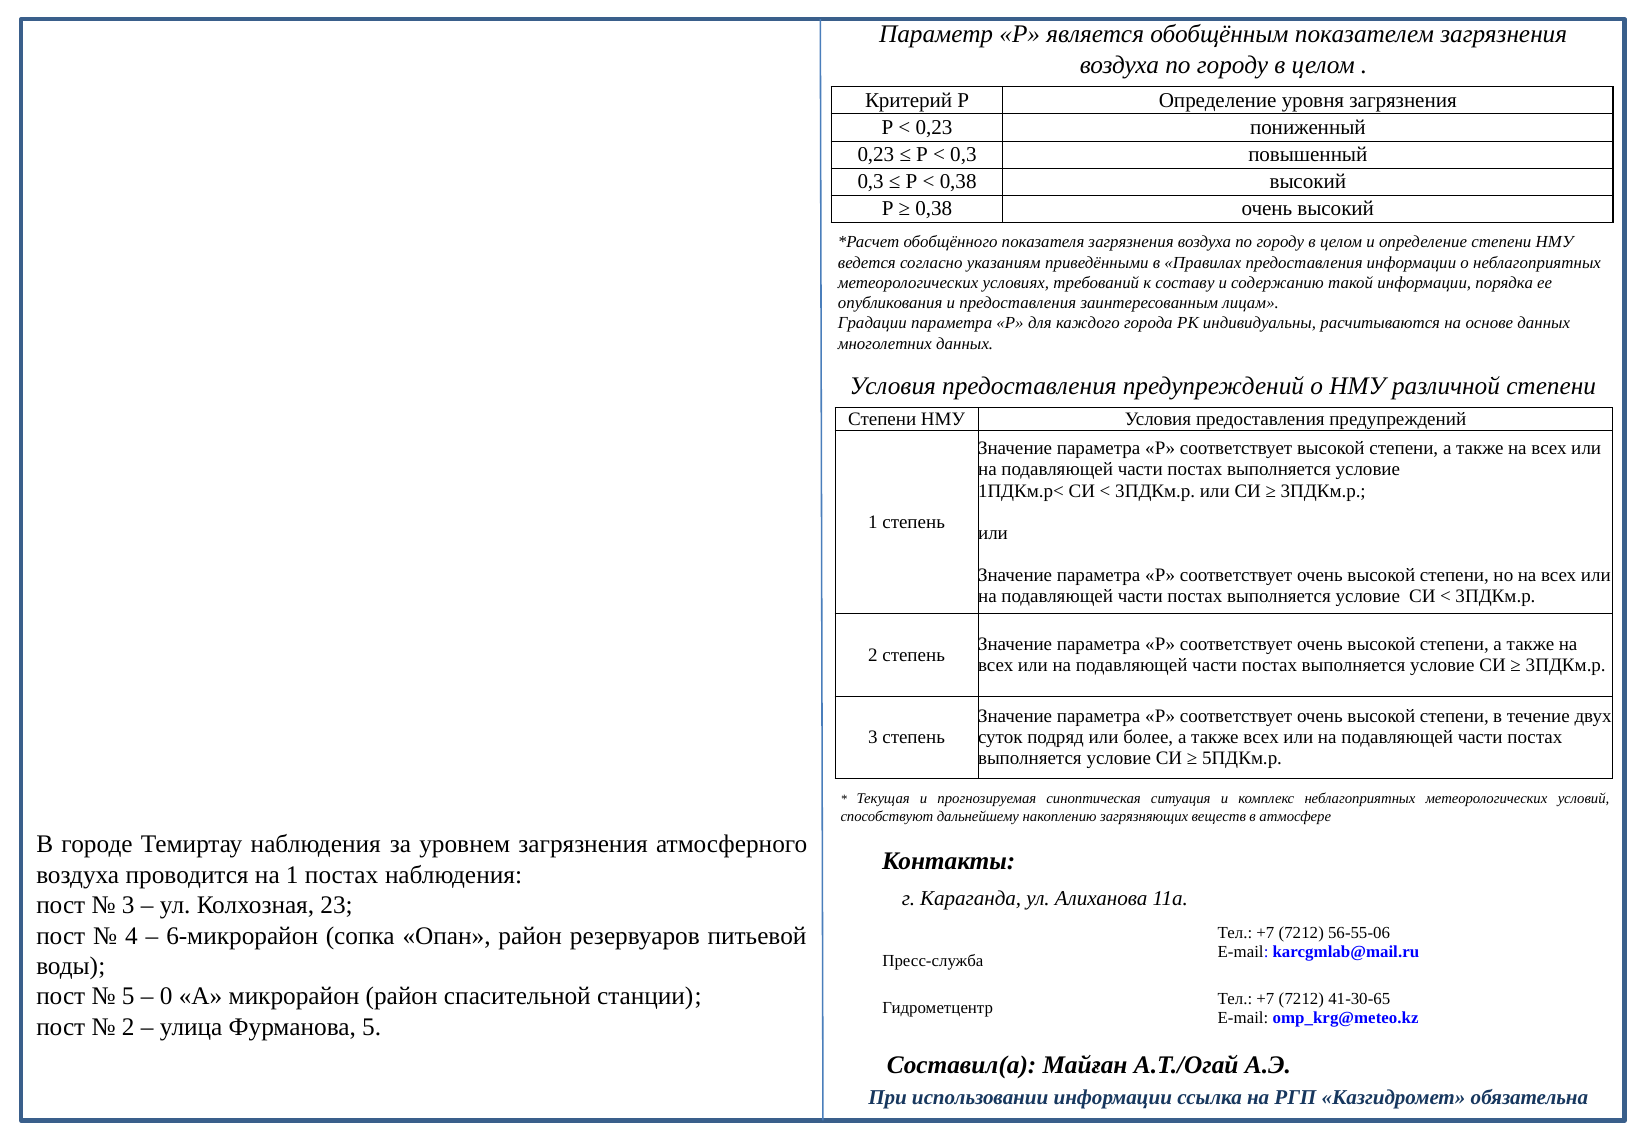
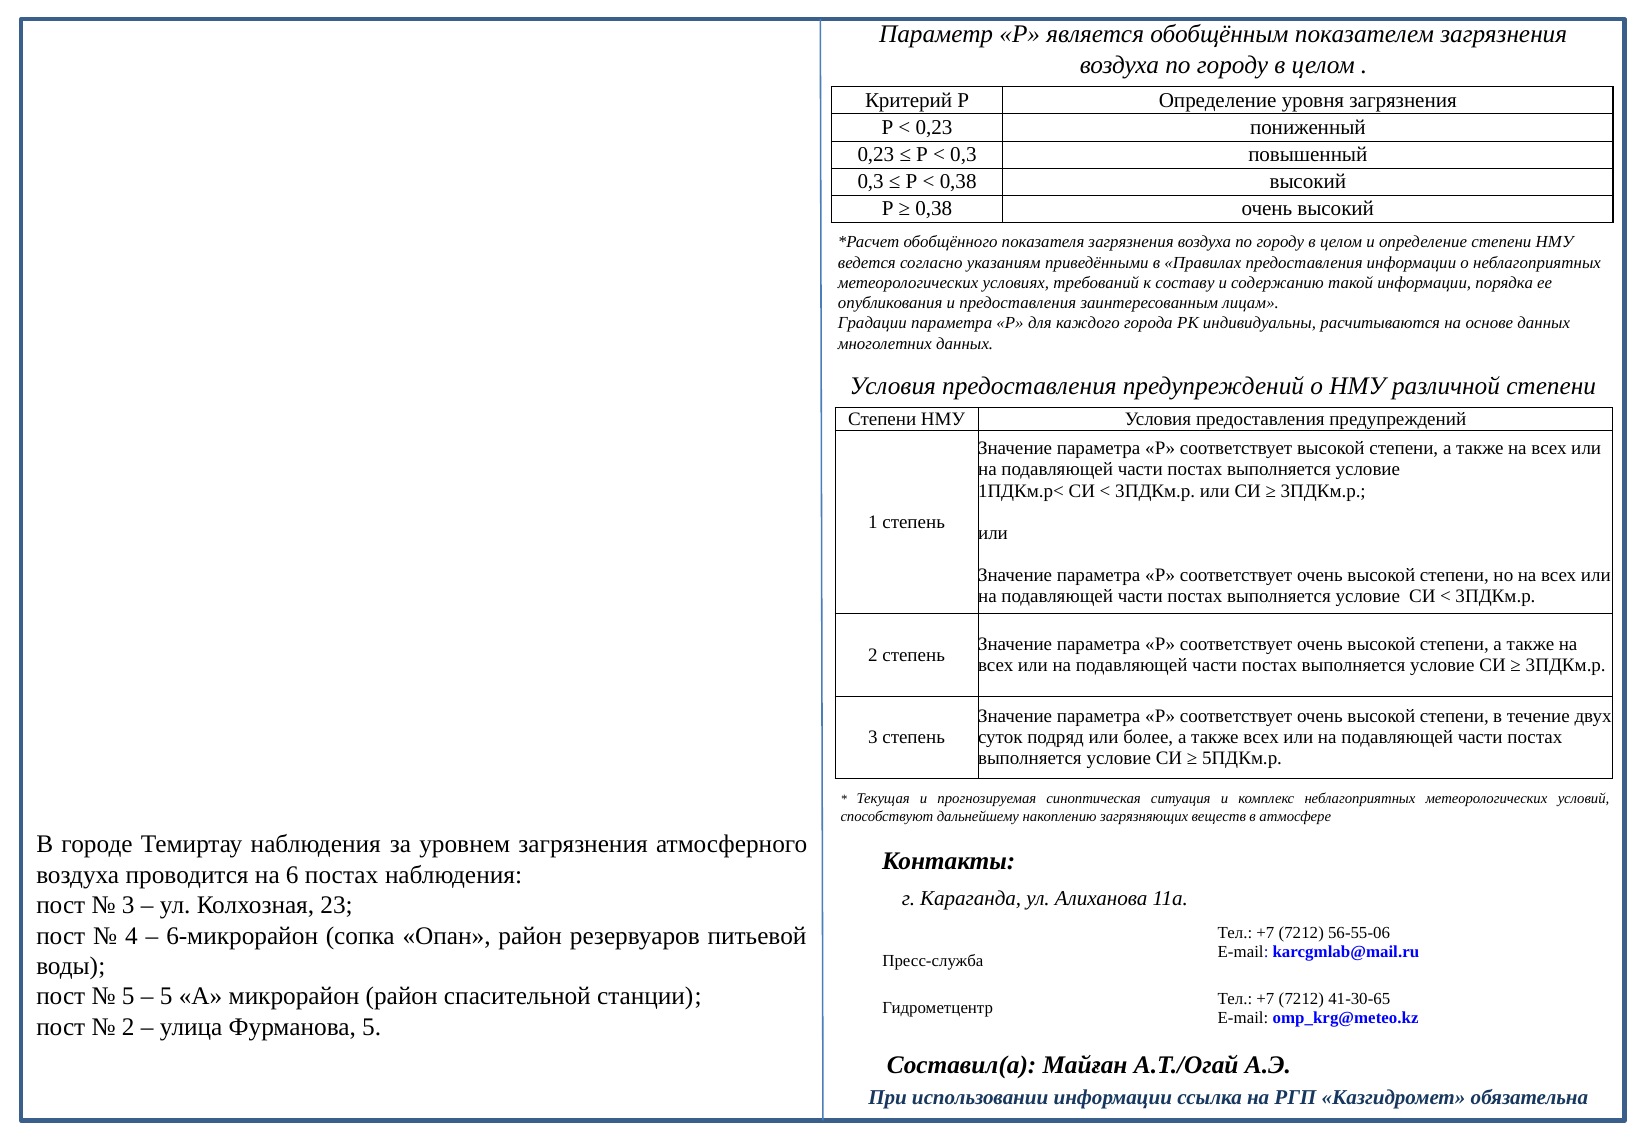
на 1: 1 -> 6 (292, 875)
0: 0 -> 5 (166, 996)
